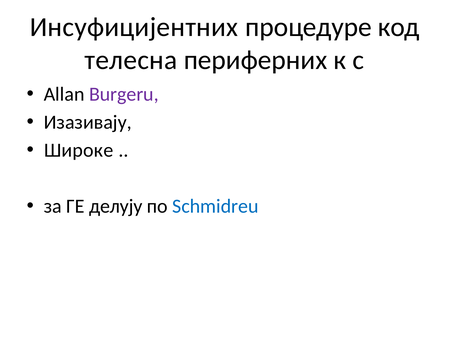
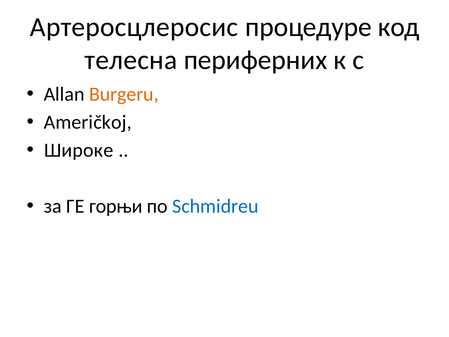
Инсуфицијентних: Инсуфицијентних -> Артеросцлеросис (134, 27)
Burgeru colour: purple -> orange (124, 94)
Изазивају: Изазивају -> Američkoj (88, 122)
делују: делују -> горњи (116, 206)
